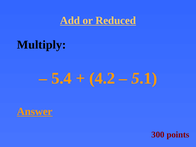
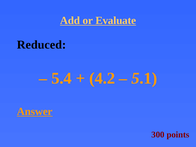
Reduced: Reduced -> Evaluate (116, 21)
Multiply: Multiply -> Reduced (41, 45)
